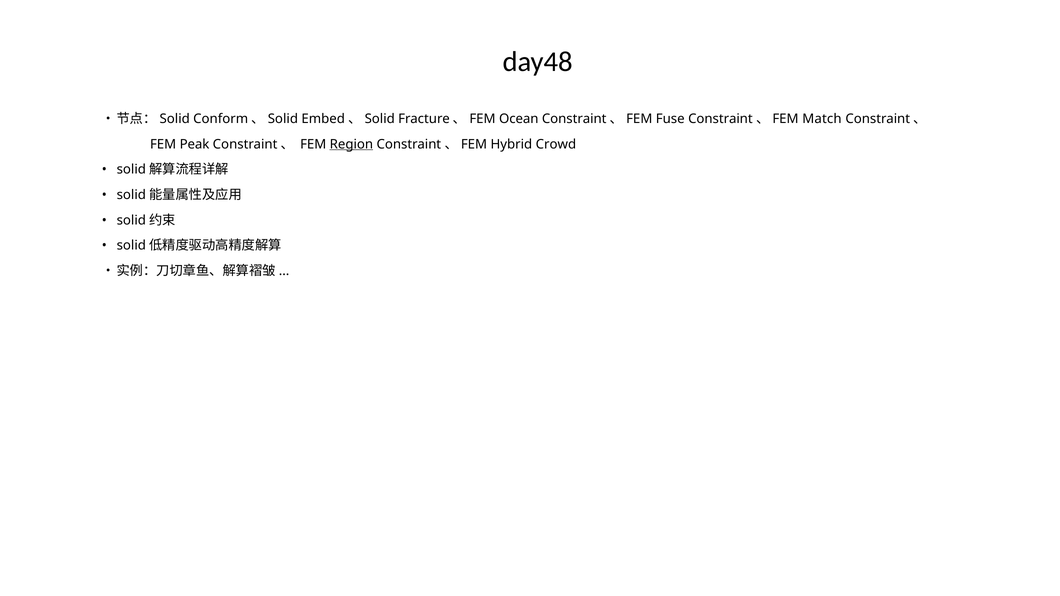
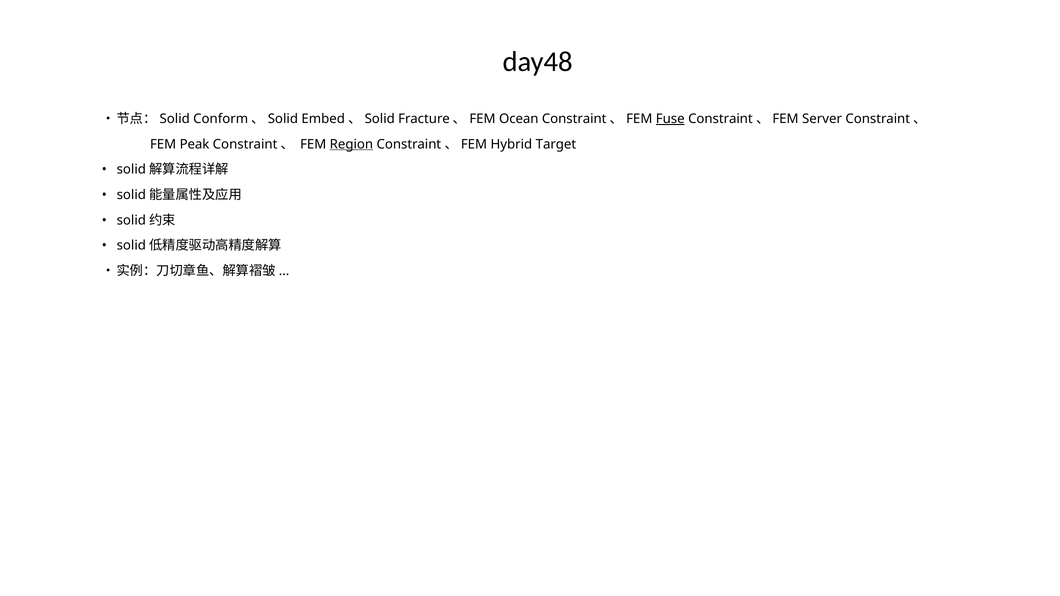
Fuse underline: none -> present (670, 119)
Match: Match -> Server (822, 119)
Crowd: Crowd -> Target (556, 144)
